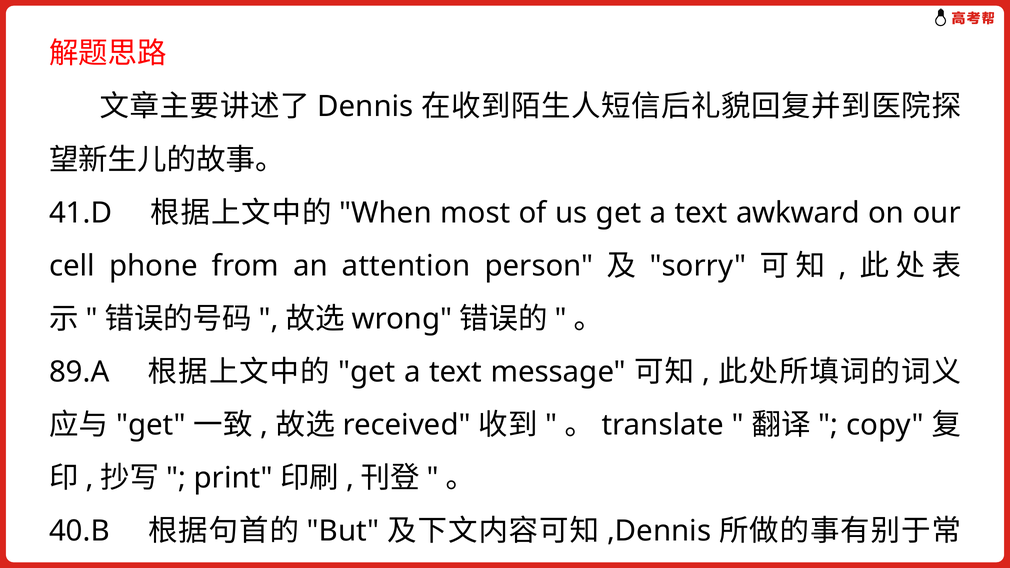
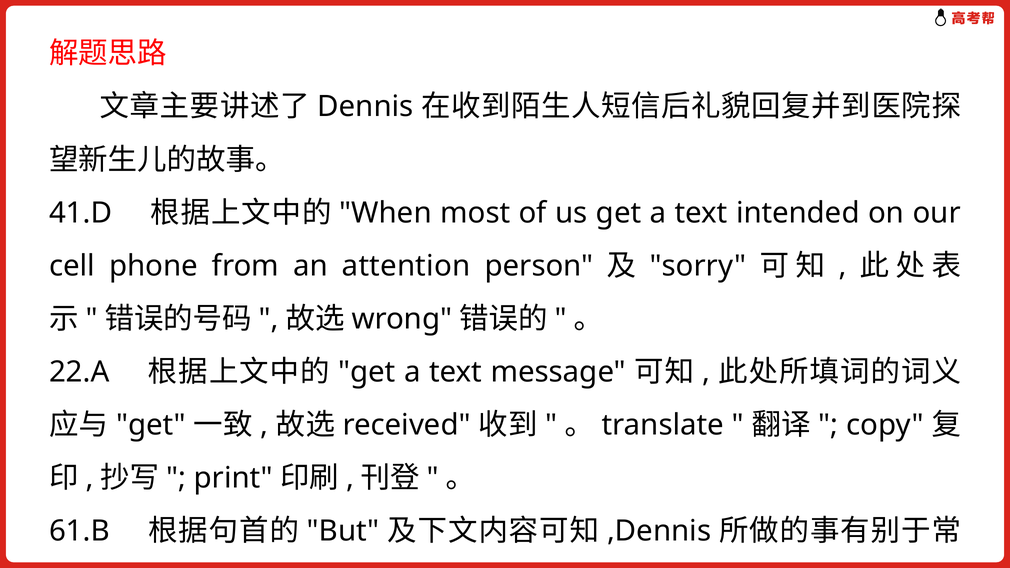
awkward: awkward -> intended (798, 213)
89.A: 89.A -> 22.A (79, 372)
40.B: 40.B -> 61.B (79, 531)
